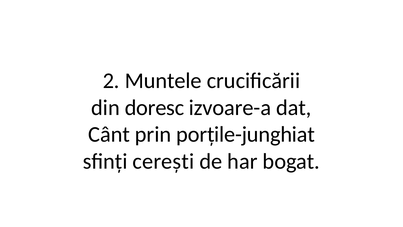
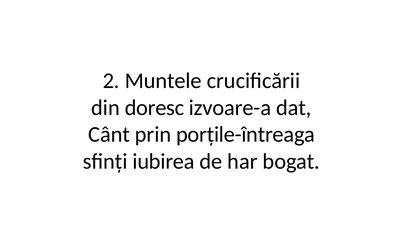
porțile-junghiat: porțile-junghiat -> porțile-întreaga (246, 134)
cerești: cerești -> iubirea (164, 161)
